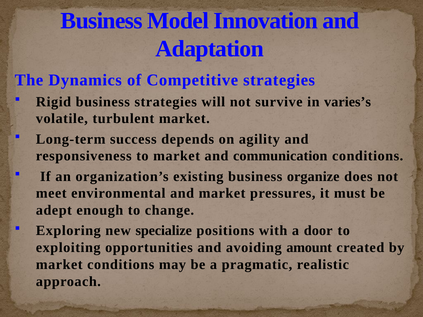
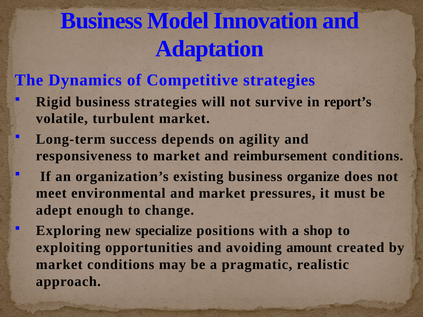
varies’s: varies’s -> report’s (348, 102)
communication: communication -> reimbursement (280, 156)
door: door -> shop (318, 231)
